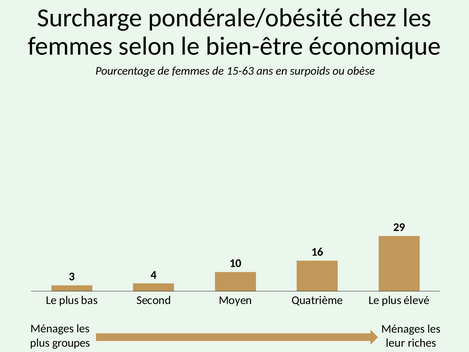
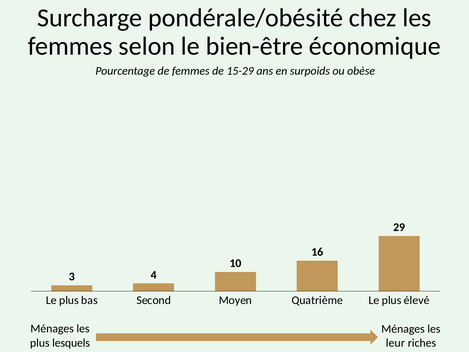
15-63: 15-63 -> 15-29 (240, 71)
groupes: groupes -> lesquels (71, 343)
